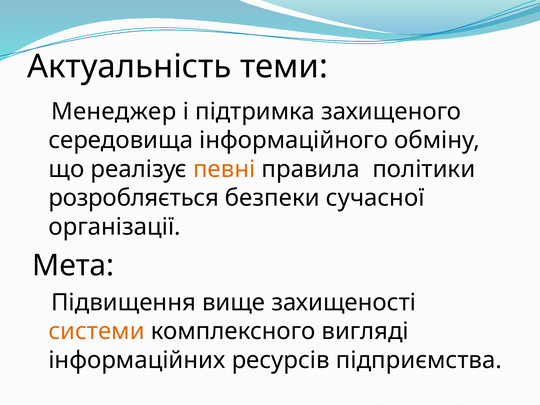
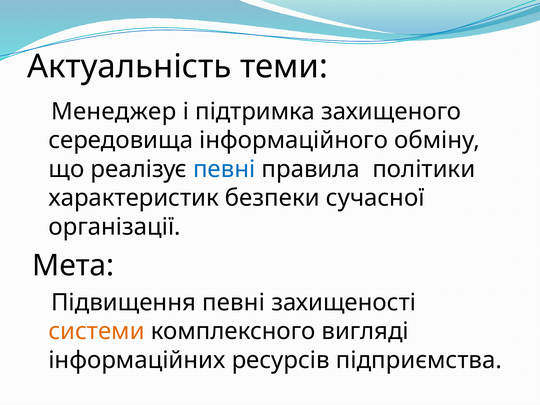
певні colour: orange -> blue (224, 169)
розробляється: розробляється -> характеристик (134, 198)
Підвищення вище: вище -> певні (234, 302)
